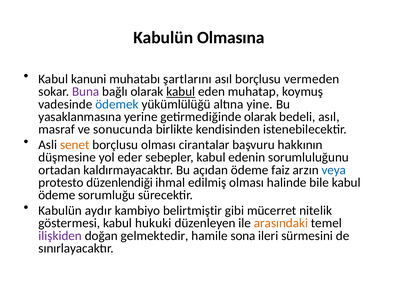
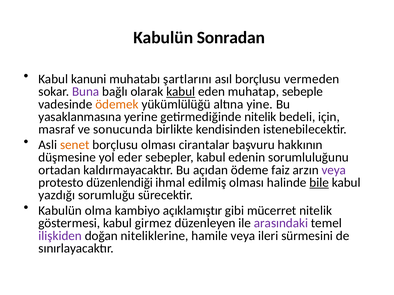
Olmasına: Olmasına -> Sonradan (231, 38)
koymuş: koymuş -> sebeple (302, 92)
ödemek colour: blue -> orange (117, 104)
getirmediğinde olarak: olarak -> nitelik (260, 117)
bedeli asıl: asıl -> için (329, 117)
veya colour: blue -> purple (334, 170)
bile underline: none -> present (319, 183)
ödeme: ödeme -> yazdığı (57, 195)
aydır: aydır -> olma (98, 211)
belirtmiştir: belirtmiştir -> açıklamıştır (193, 211)
hukuki: hukuki -> girmez (153, 224)
arasındaki colour: orange -> purple (281, 224)
gelmektedir: gelmektedir -> niteliklerine (155, 236)
hamile sona: sona -> veya (243, 236)
